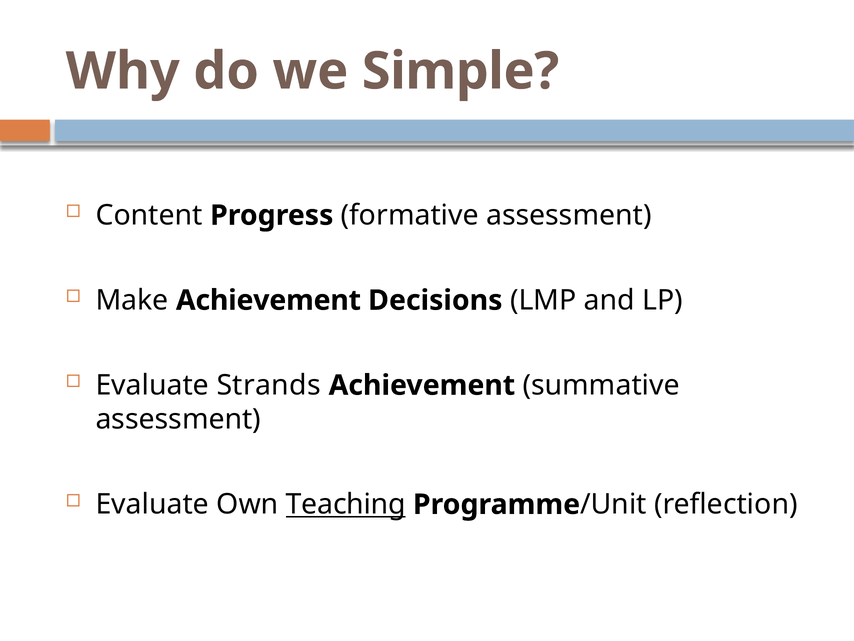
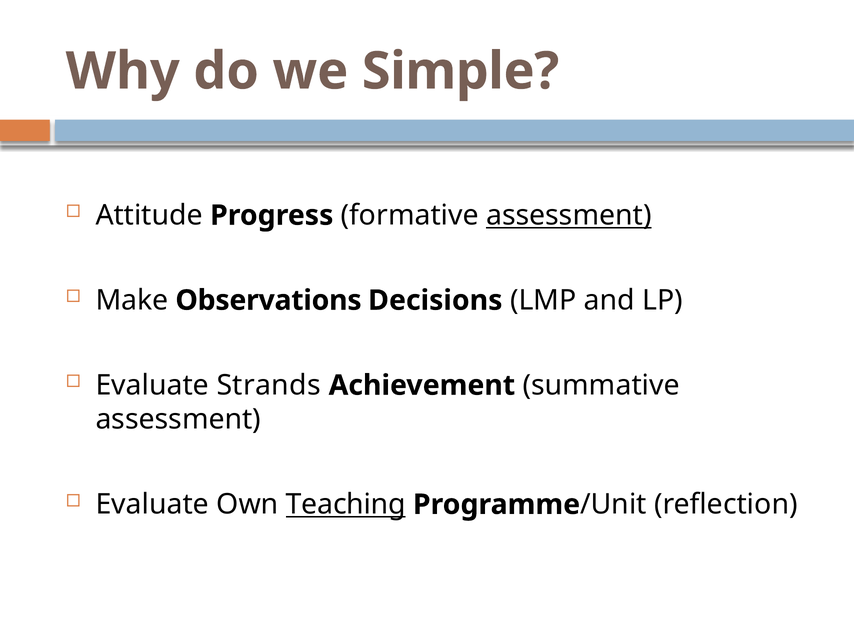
Content: Content -> Attitude (149, 215)
assessment underline: none -> present (569, 215)
Make Achievement: Achievement -> Observations (268, 300)
